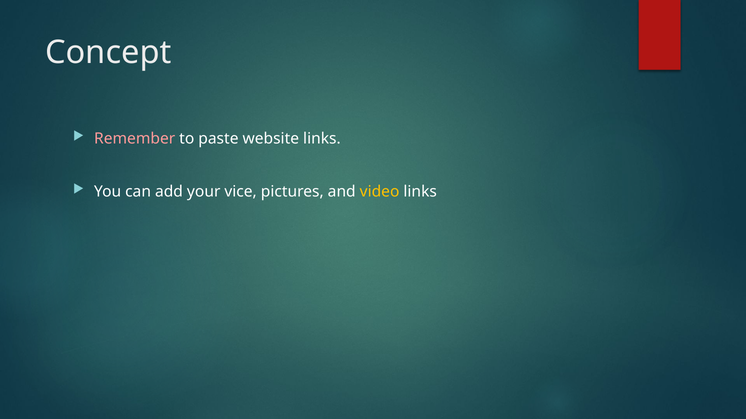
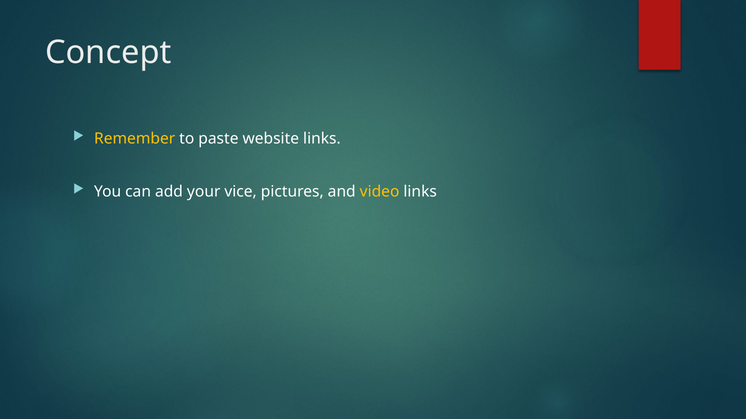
Remember colour: pink -> yellow (135, 139)
